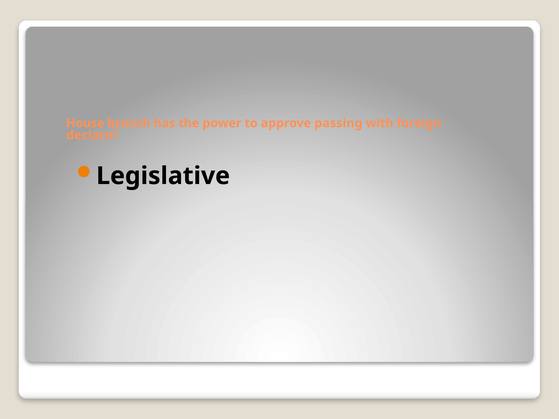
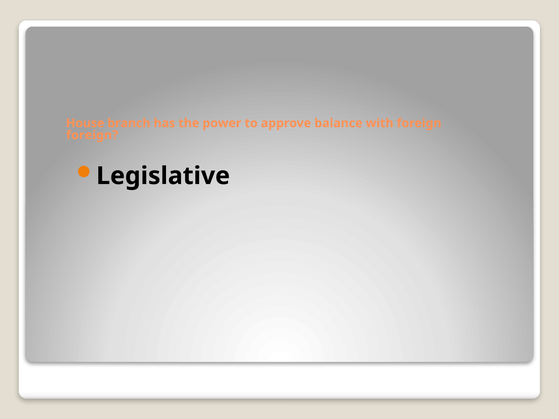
passing: passing -> balance (338, 123)
declare: declare -> foreign (92, 135)
